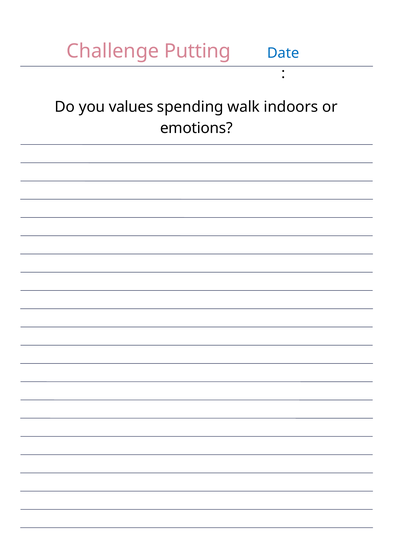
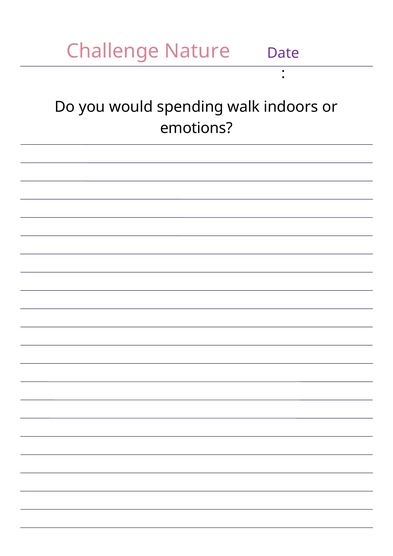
Putting: Putting -> Nature (197, 51)
Date colour: blue -> purple (283, 53)
values: values -> would (131, 107)
